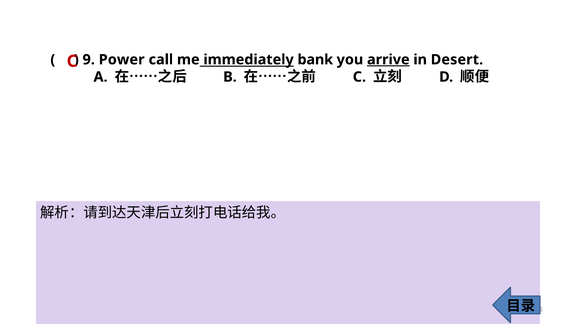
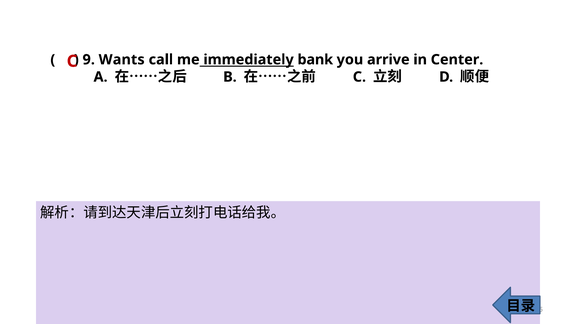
Power: Power -> Wants (122, 60)
arrive underline: present -> none (388, 60)
Desert: Desert -> Center (457, 60)
